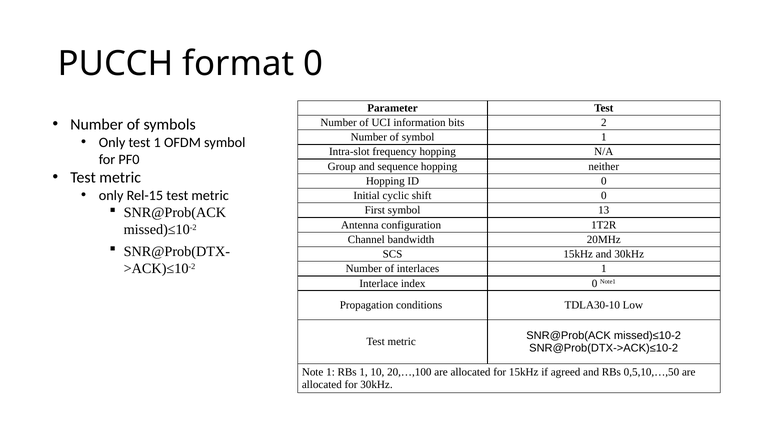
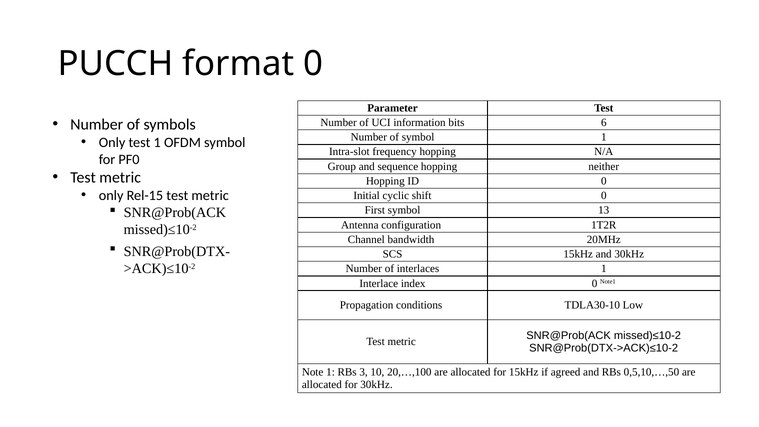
2: 2 -> 6 (604, 123)
RBs 1: 1 -> 3 (364, 372)
